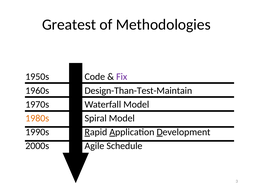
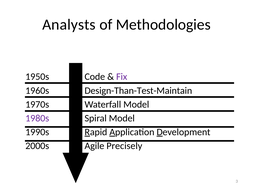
Greatest: Greatest -> Analysts (69, 24)
1980s colour: orange -> purple (37, 118)
Schedule: Schedule -> Precisely (124, 146)
